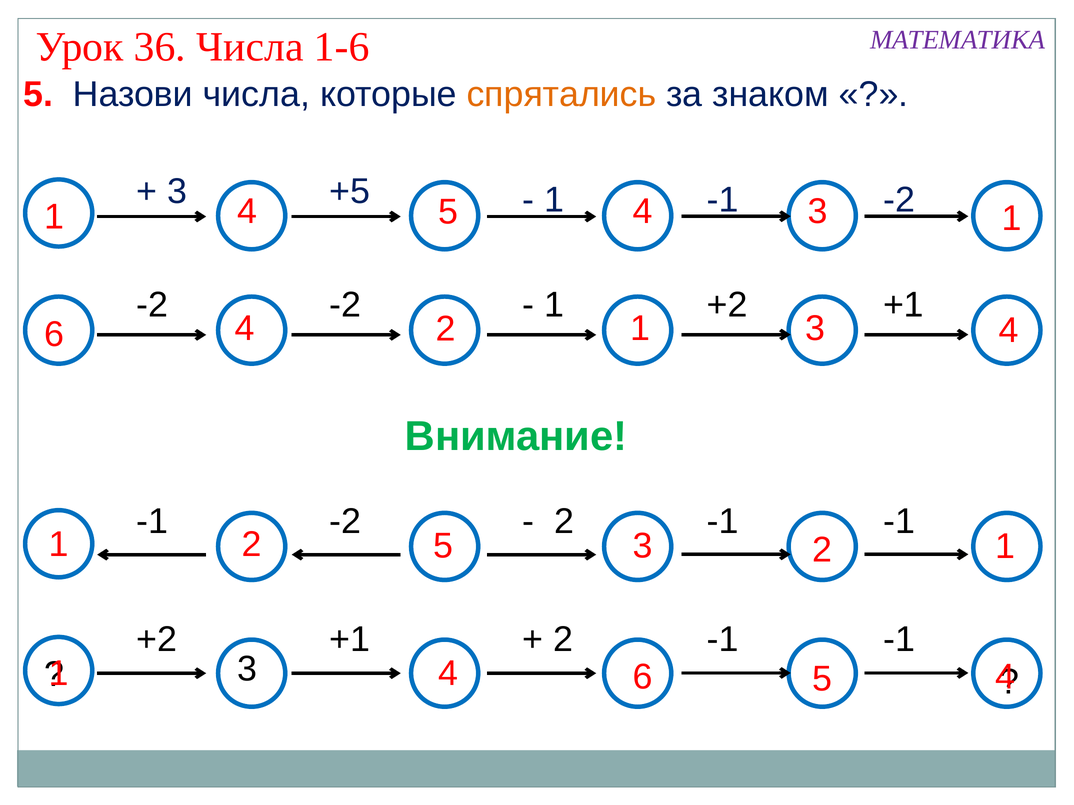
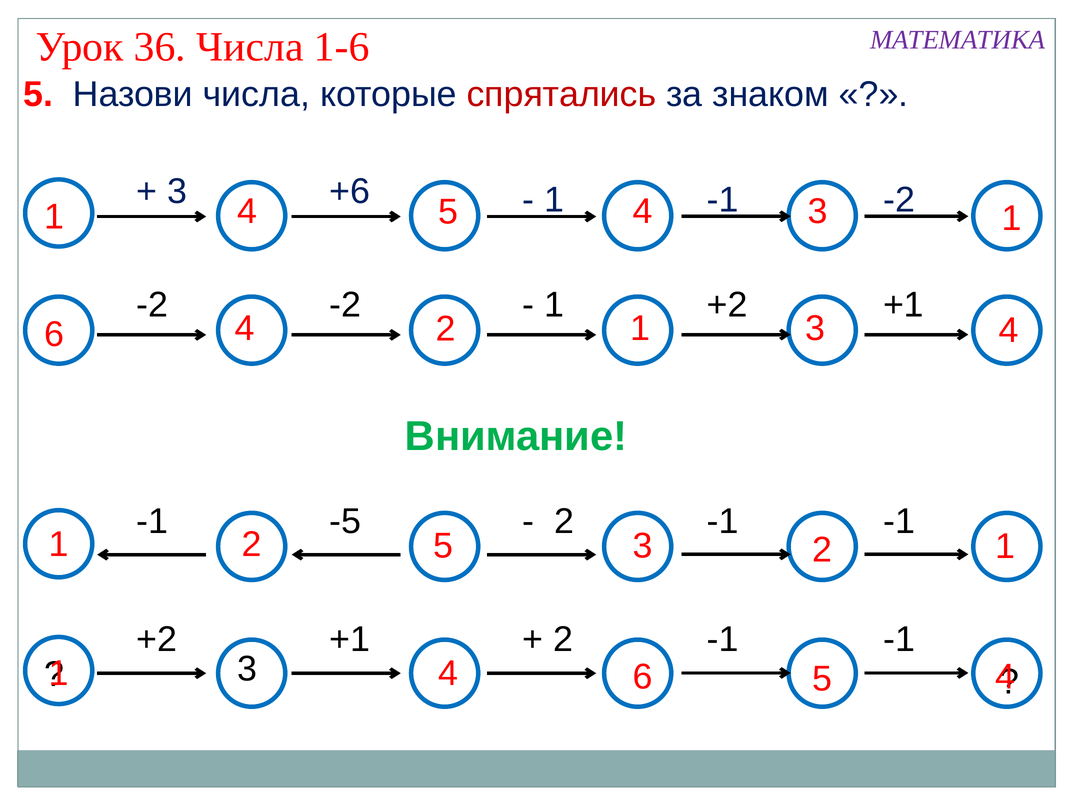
спрятались colour: orange -> red (561, 94)
+5: +5 -> +6 (350, 192)
-2: -2 -> -5 (345, 522)
